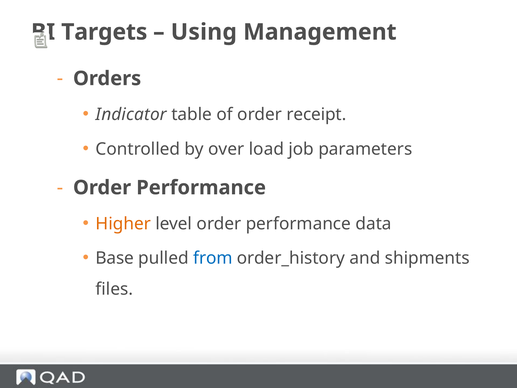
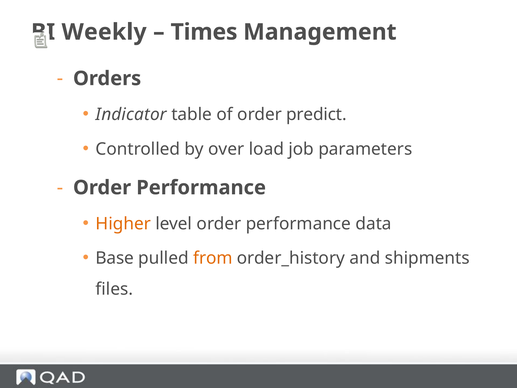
Targets: Targets -> Weekly (104, 32)
Using: Using -> Times (204, 32)
receipt: receipt -> predict (316, 114)
from colour: blue -> orange (213, 258)
